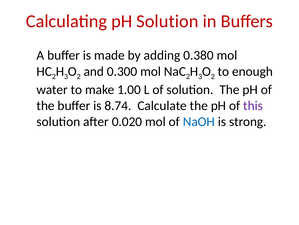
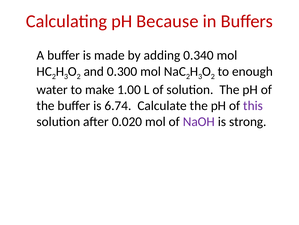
pH Solution: Solution -> Because (167, 21)
0.380: 0.380 -> 0.340 (198, 55)
8.74: 8.74 -> 6.74 (118, 105)
NaOH colour: blue -> purple (199, 121)
